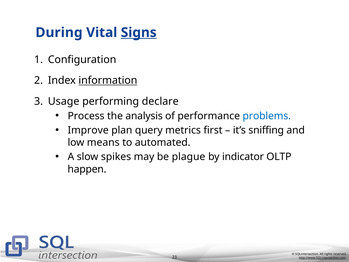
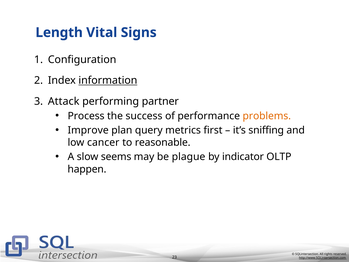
During: During -> Length (59, 32)
Signs underline: present -> none (139, 32)
Usage: Usage -> Attack (64, 101)
declare: declare -> partner (160, 101)
analysis: analysis -> success (144, 116)
problems colour: blue -> orange (267, 116)
means: means -> cancer (103, 142)
automated: automated -> reasonable (163, 142)
spikes: spikes -> seems (116, 157)
